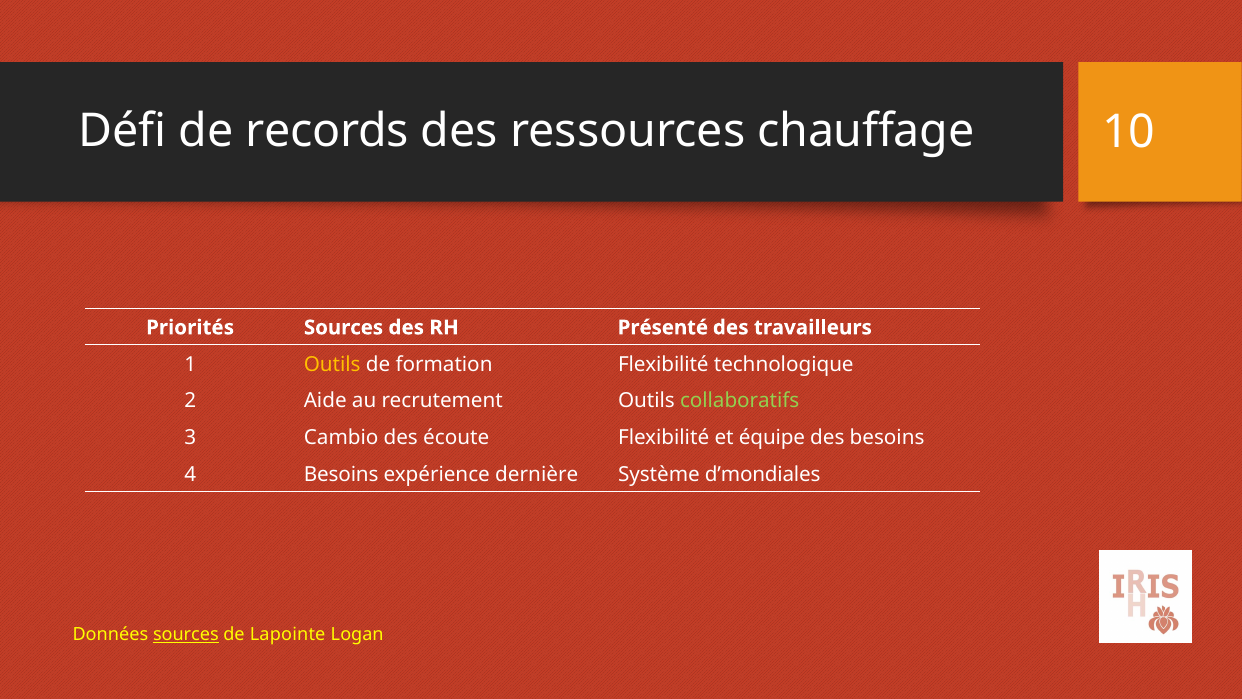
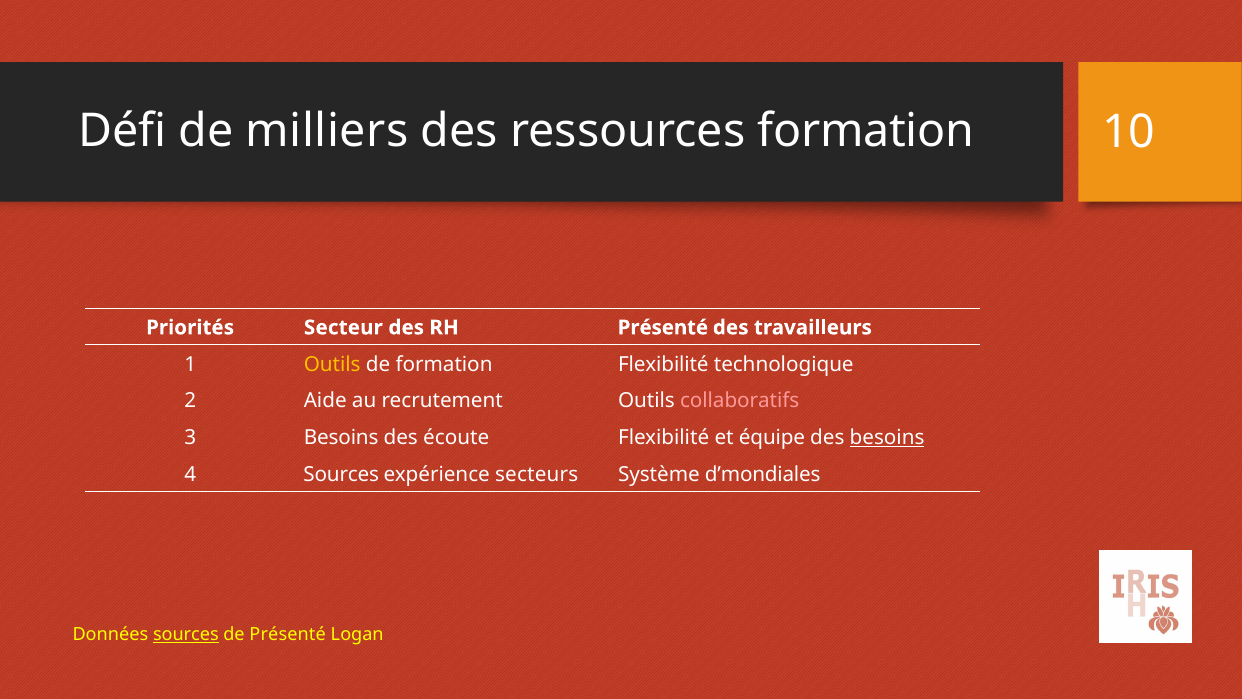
records: records -> milliers (327, 131)
ressources chauffage: chauffage -> formation (866, 131)
Priorités Sources: Sources -> Secteur (343, 327)
collaboratifs colour: light green -> pink (740, 401)
3 Cambio: Cambio -> Besoins (341, 437)
besoins underline: none -> present (887, 437)
4 Besoins: Besoins -> Sources (341, 474)
dernière: dernière -> secteurs (537, 474)
de Lapointe: Lapointe -> Présenté (288, 635)
